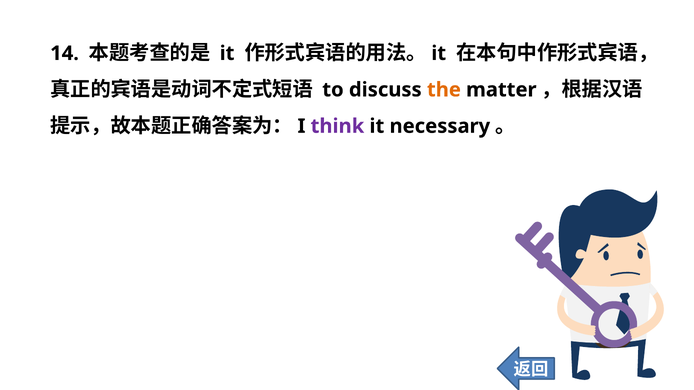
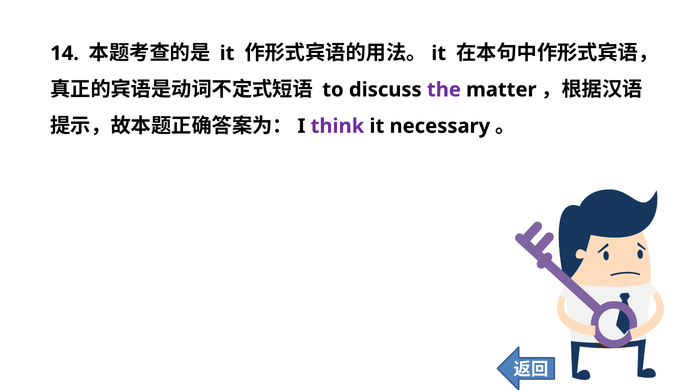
the colour: orange -> purple (444, 90)
